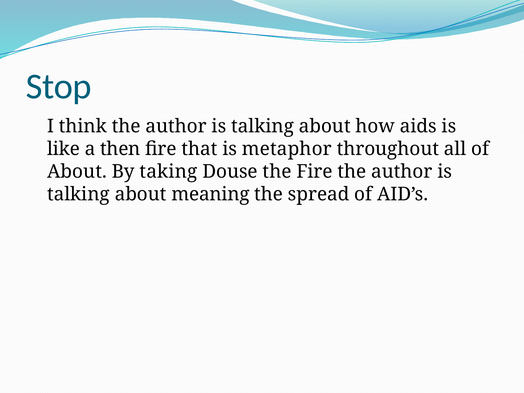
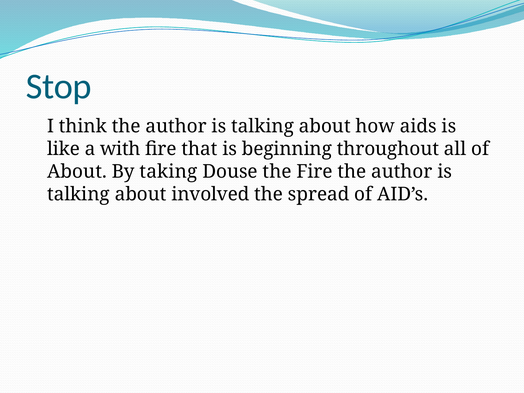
then: then -> with (120, 149)
metaphor: metaphor -> beginning (287, 149)
meaning: meaning -> involved (210, 194)
